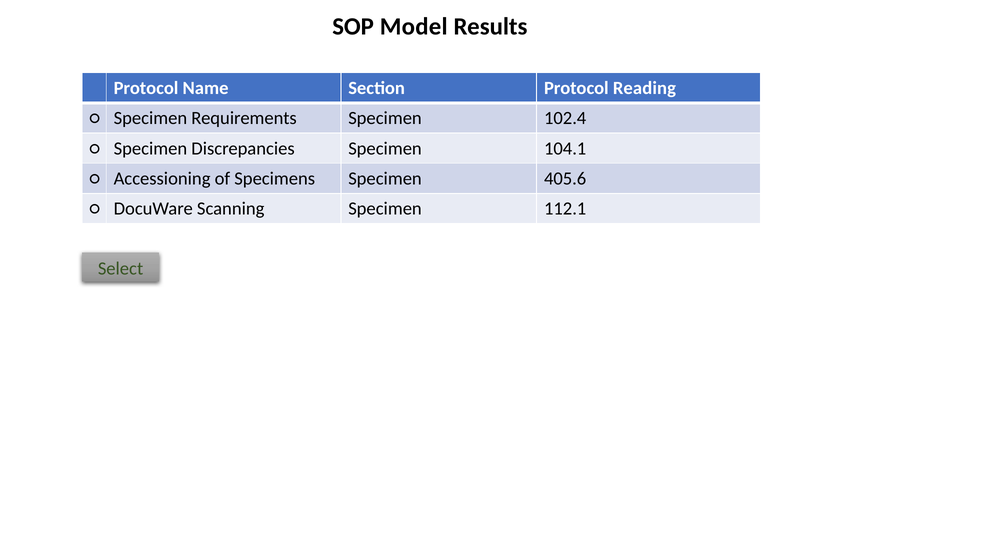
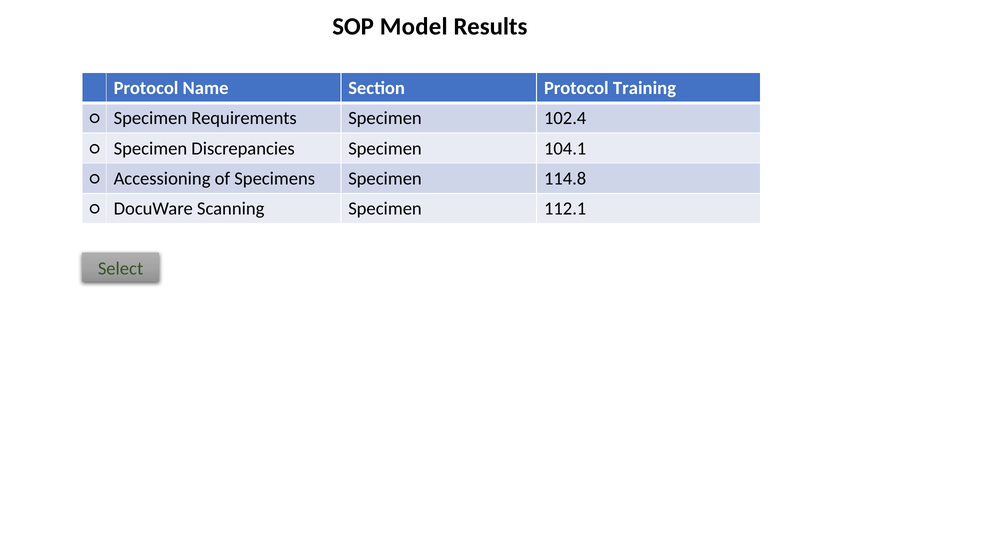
Reading: Reading -> Training (644, 88)
405.6: 405.6 -> 114.8 (565, 179)
